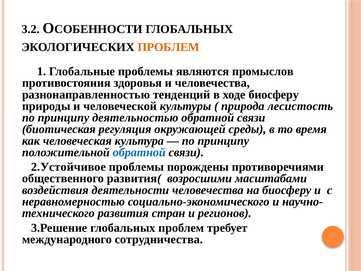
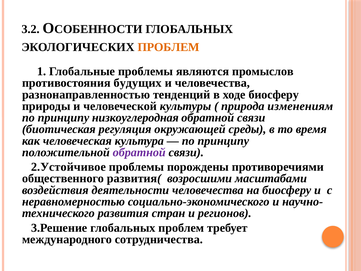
здоровья: здоровья -> будущих (138, 83)
лесистость: лесистость -> изменениям (300, 106)
деятельностью: деятельностью -> низкоуглеродная (135, 118)
обратной colour: blue -> purple (139, 152)
